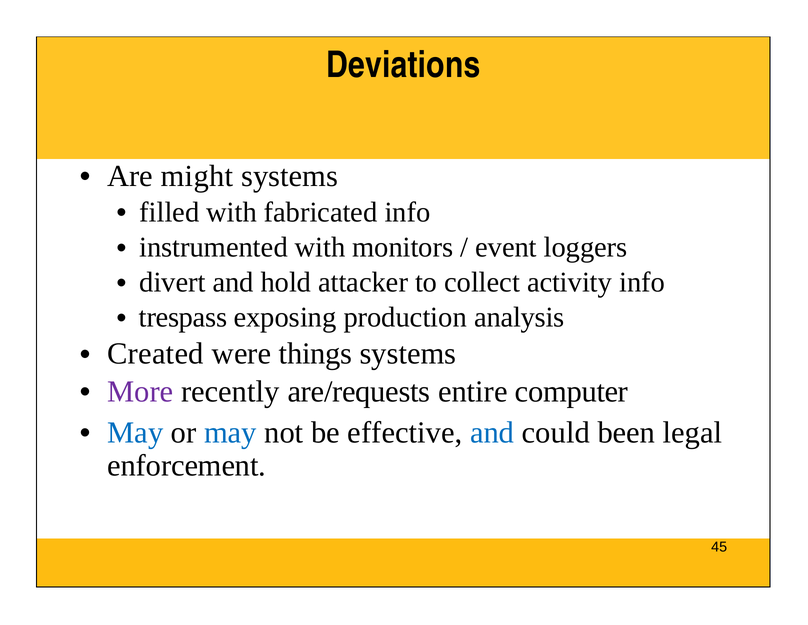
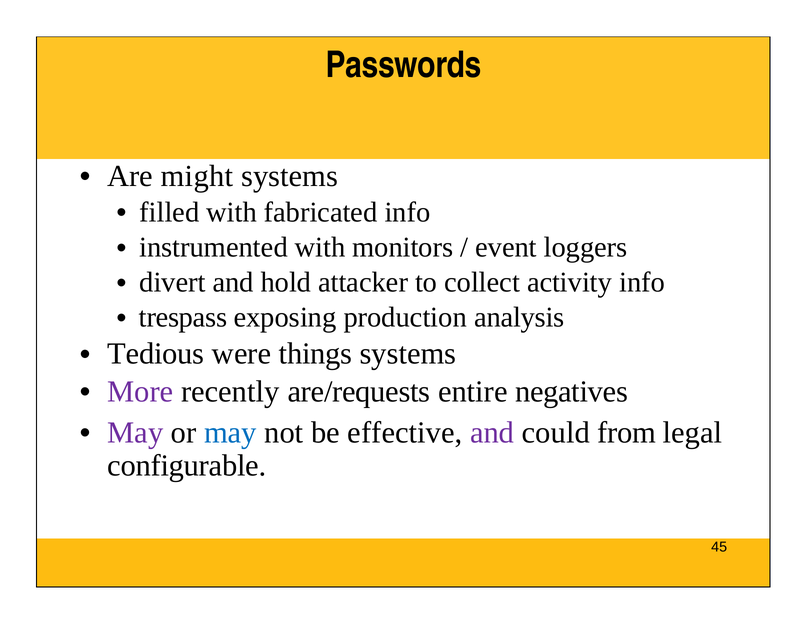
Deviations: Deviations -> Passwords (404, 65)
Created: Created -> Tedious (156, 354)
computer: computer -> negatives (571, 391)
May colour: blue -> purple (135, 432)
and colour: blue -> purple (492, 432)
been: been -> from (627, 432)
enforcement: enforcement -> configurable (187, 465)
